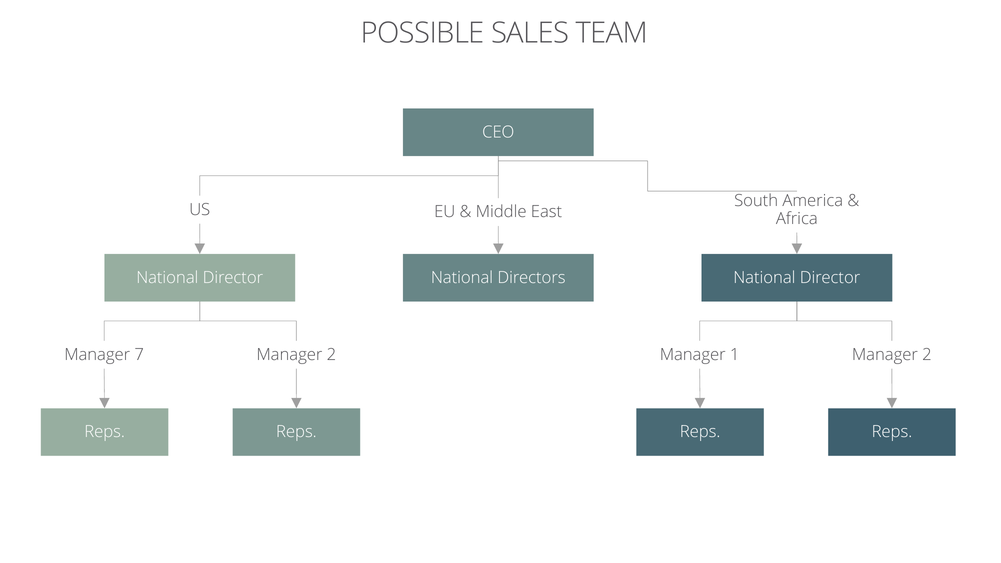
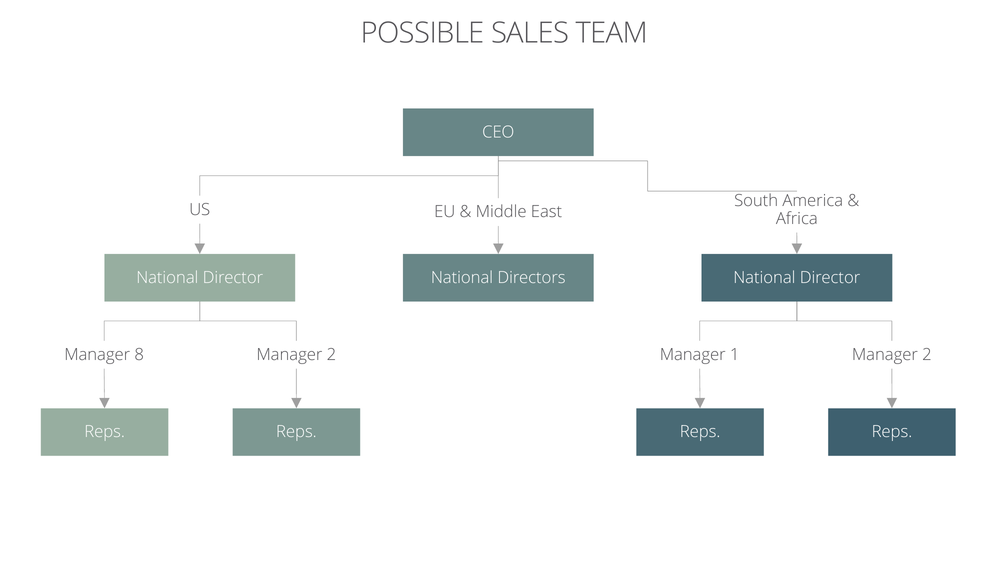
7: 7 -> 8 (139, 355)
